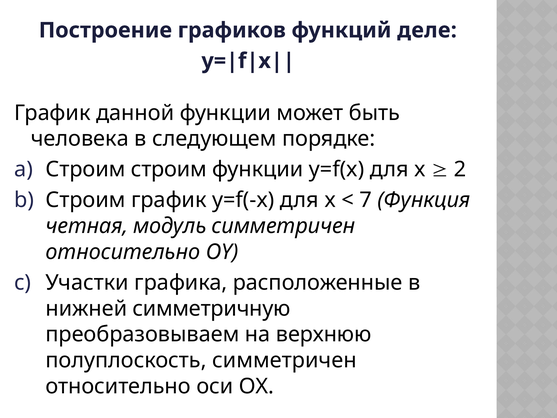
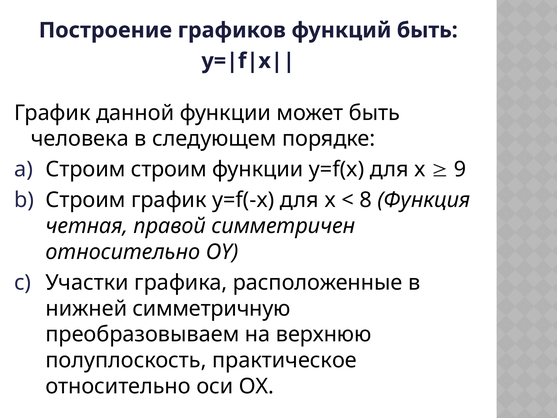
функций деле: деле -> быть (427, 30)
2: 2 -> 9 (460, 169)
7: 7 -> 8 (366, 200)
модуль: модуль -> правой (170, 226)
полуплоскость симметричен: симметричен -> практическое (284, 360)
